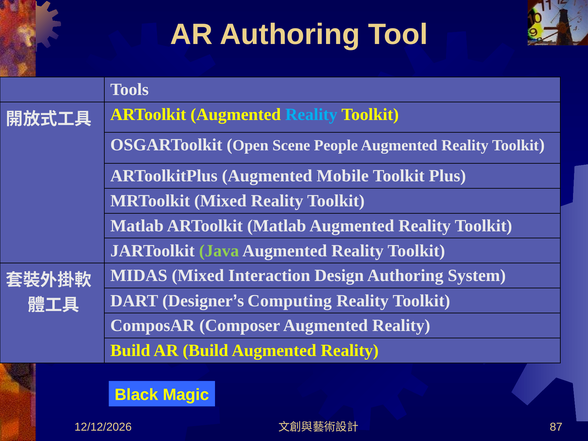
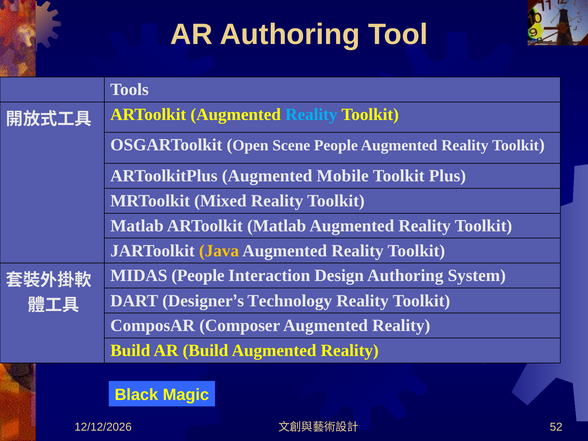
Java colour: light green -> yellow (219, 251)
MIDAS Mixed: Mixed -> People (198, 276)
Computing: Computing -> Technology (290, 301)
87: 87 -> 52 (556, 427)
